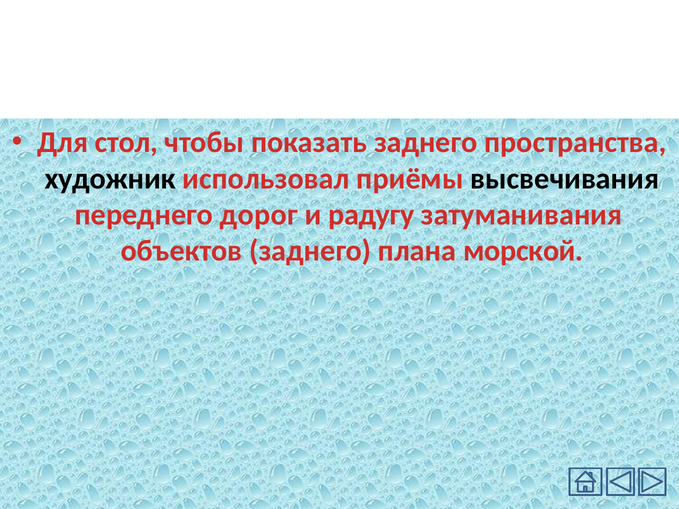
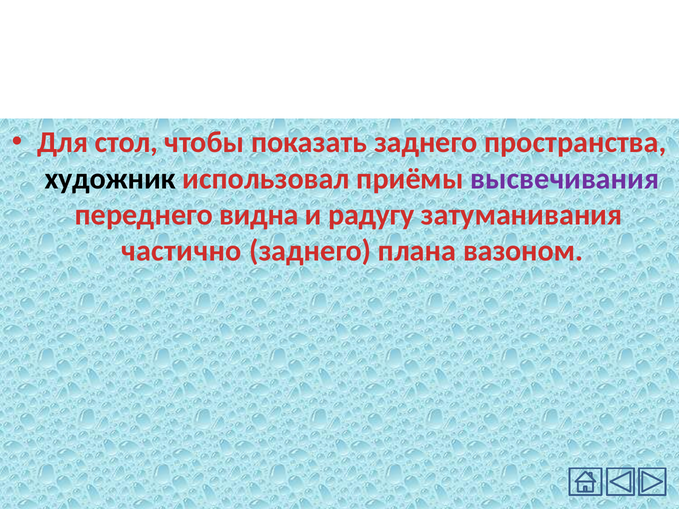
высвечивания colour: black -> purple (565, 179)
дорог: дорог -> видна (259, 215)
объектов: объектов -> частично (181, 251)
морской: морской -> вазоном (523, 251)
